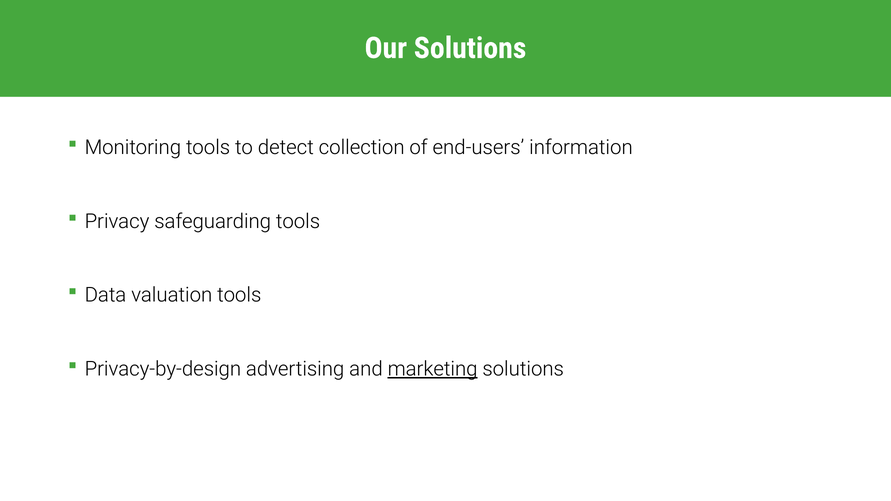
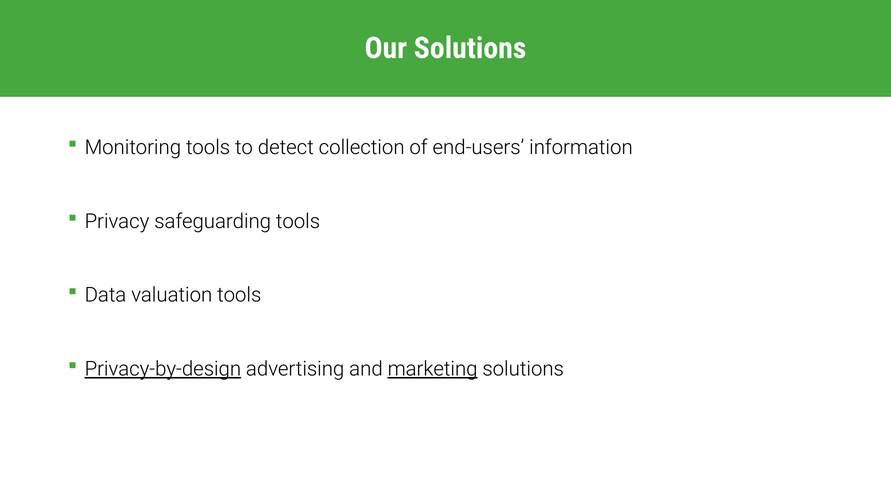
Privacy-by-design underline: none -> present (163, 369)
